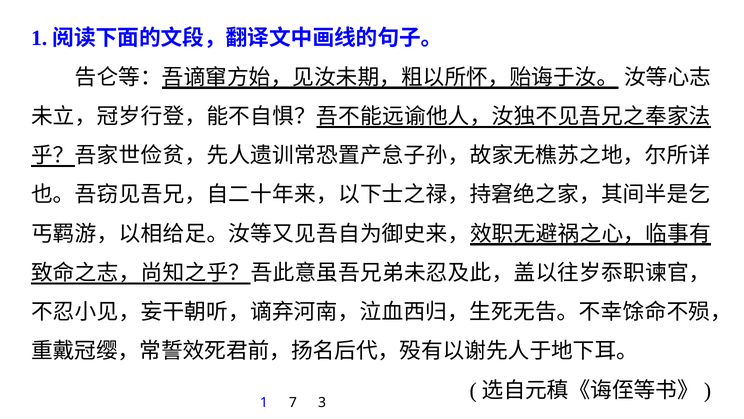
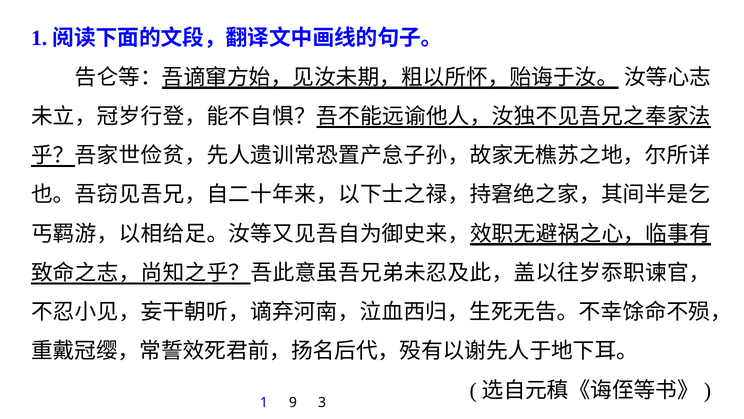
7: 7 -> 9 (293, 402)
